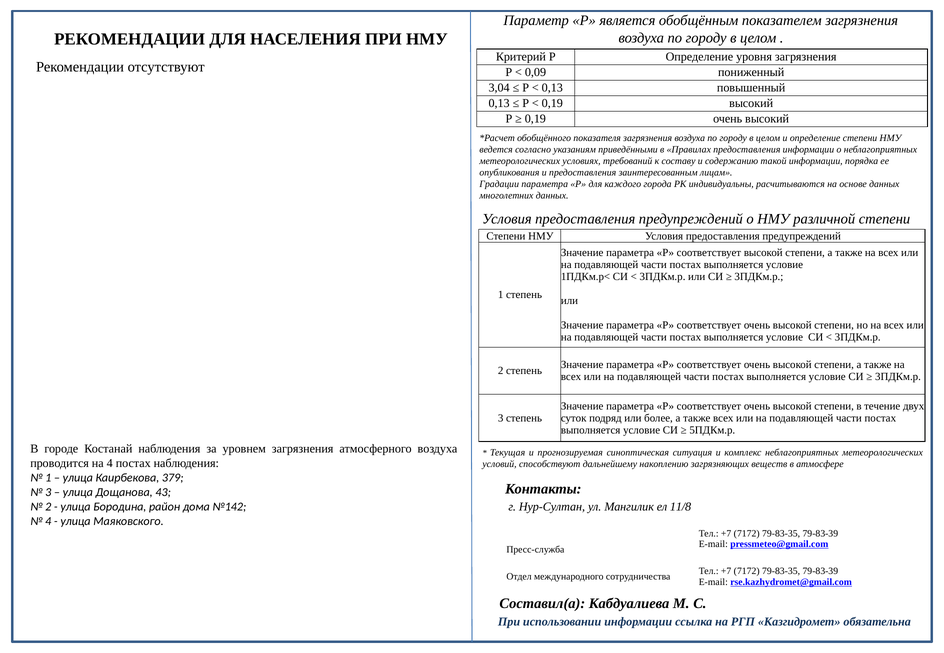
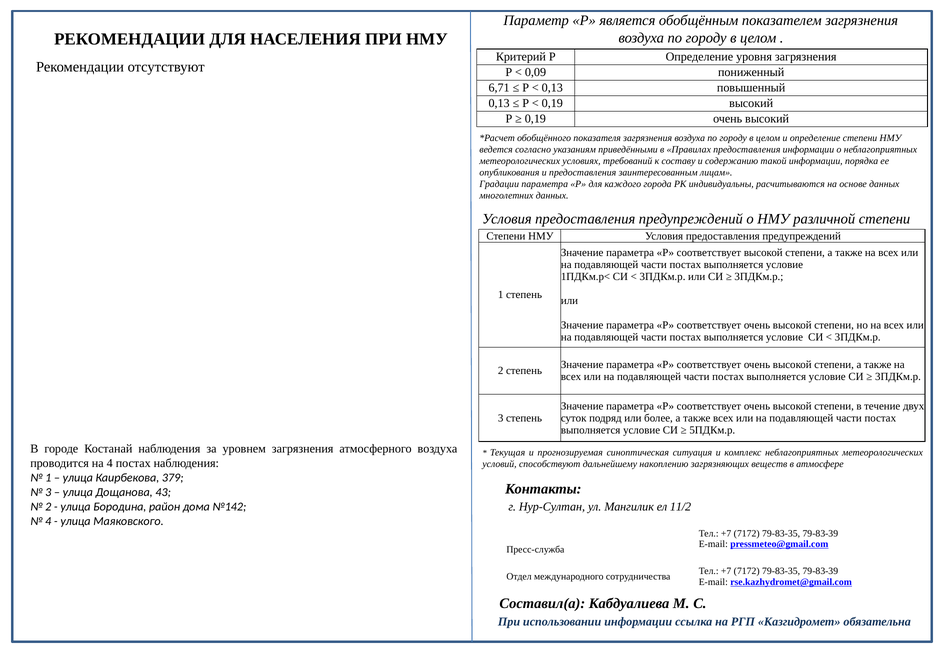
3,04: 3,04 -> 6,71 (499, 88)
11/8: 11/8 -> 11/2 (681, 507)
